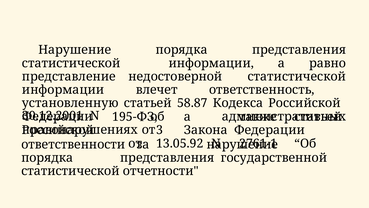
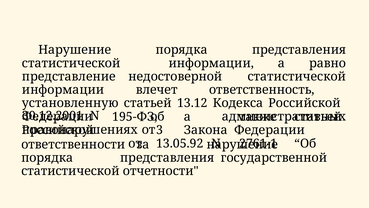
58.87: 58.87 -> 13.12 (192, 103)
